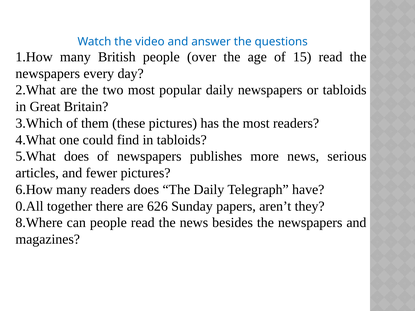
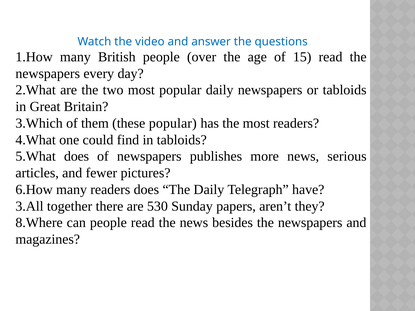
these pictures: pictures -> popular (173, 123)
0.All: 0.All -> 3.All (30, 206)
626: 626 -> 530 (157, 206)
